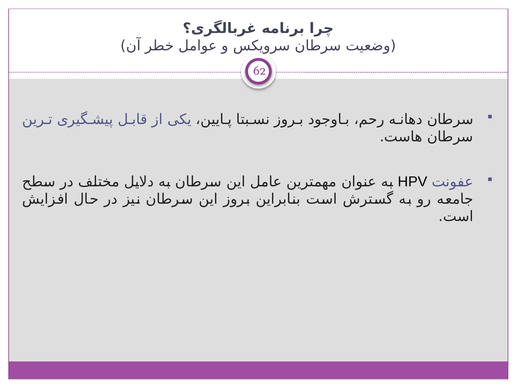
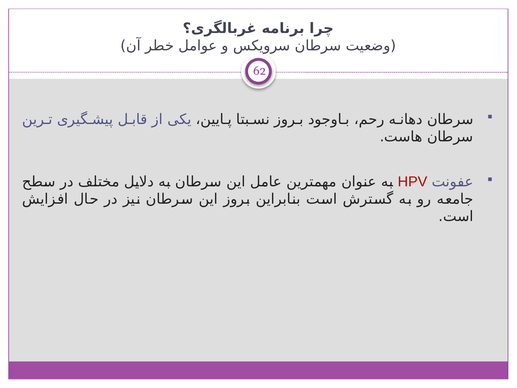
HPV colour: black -> red (412, 182)
